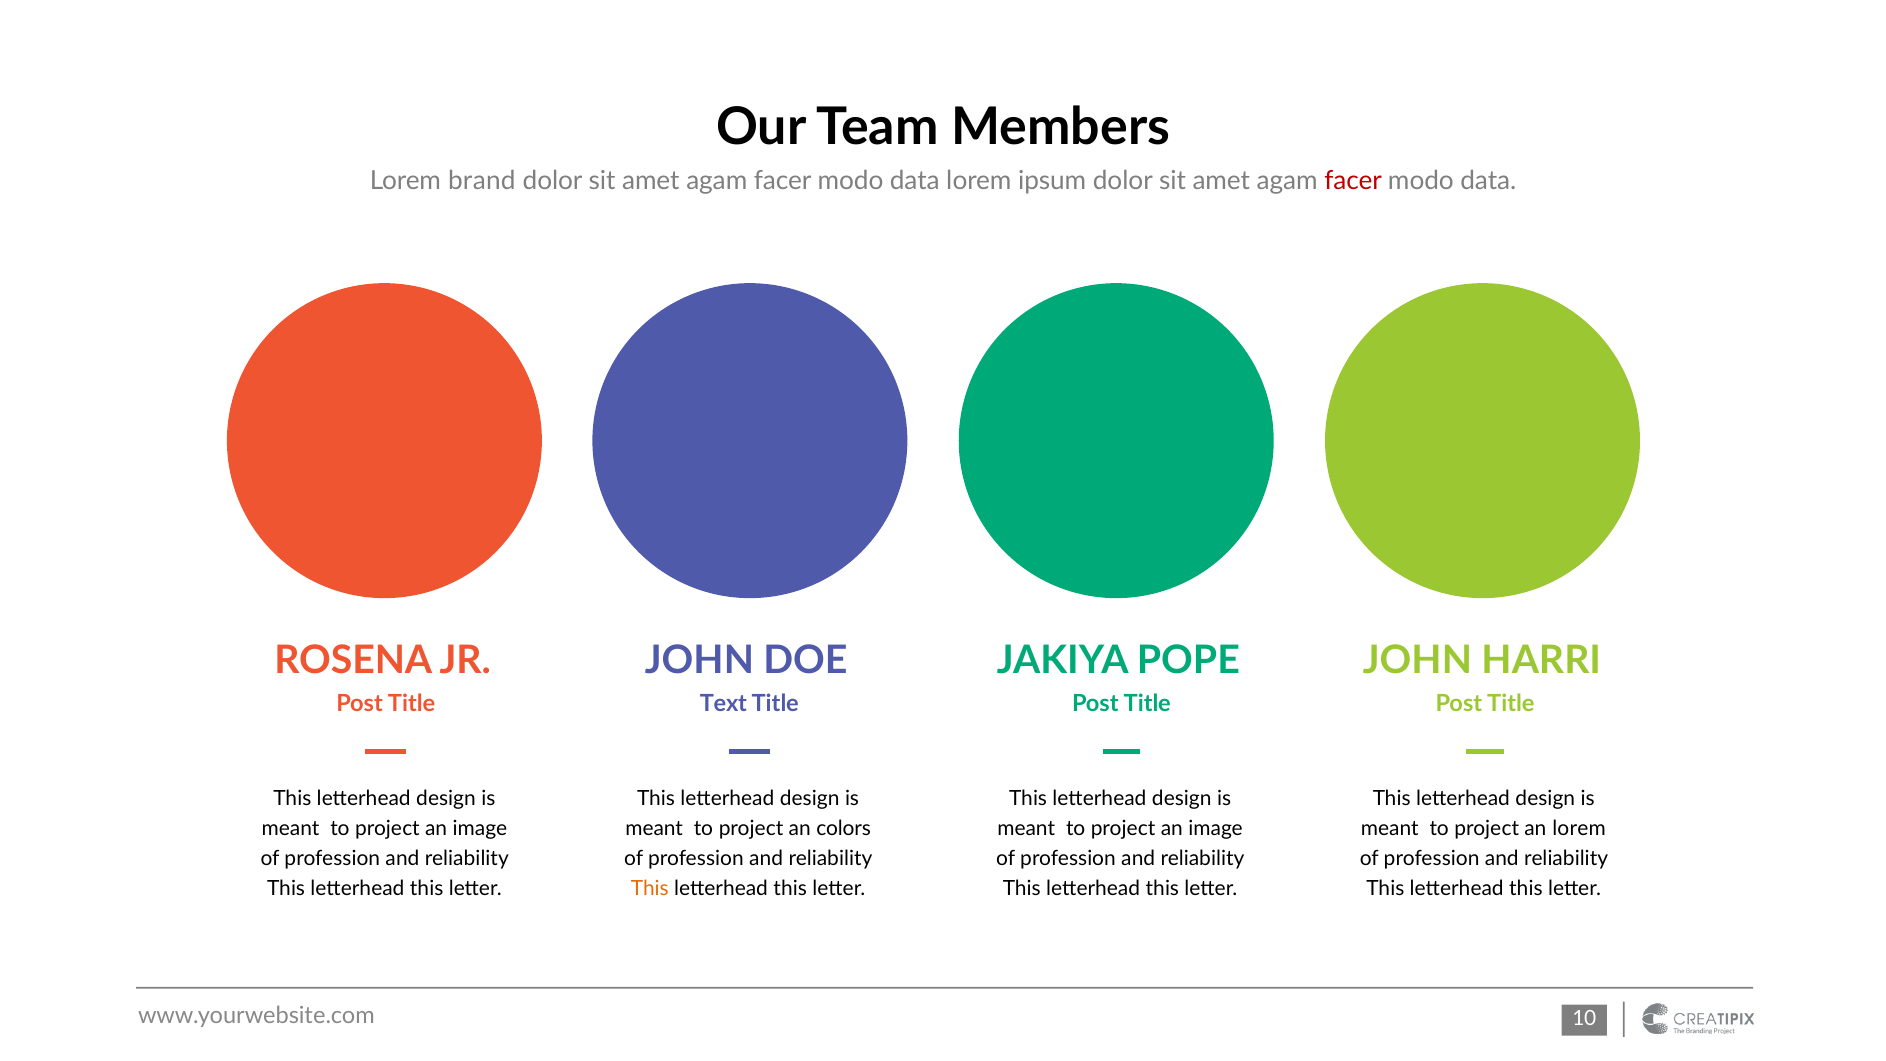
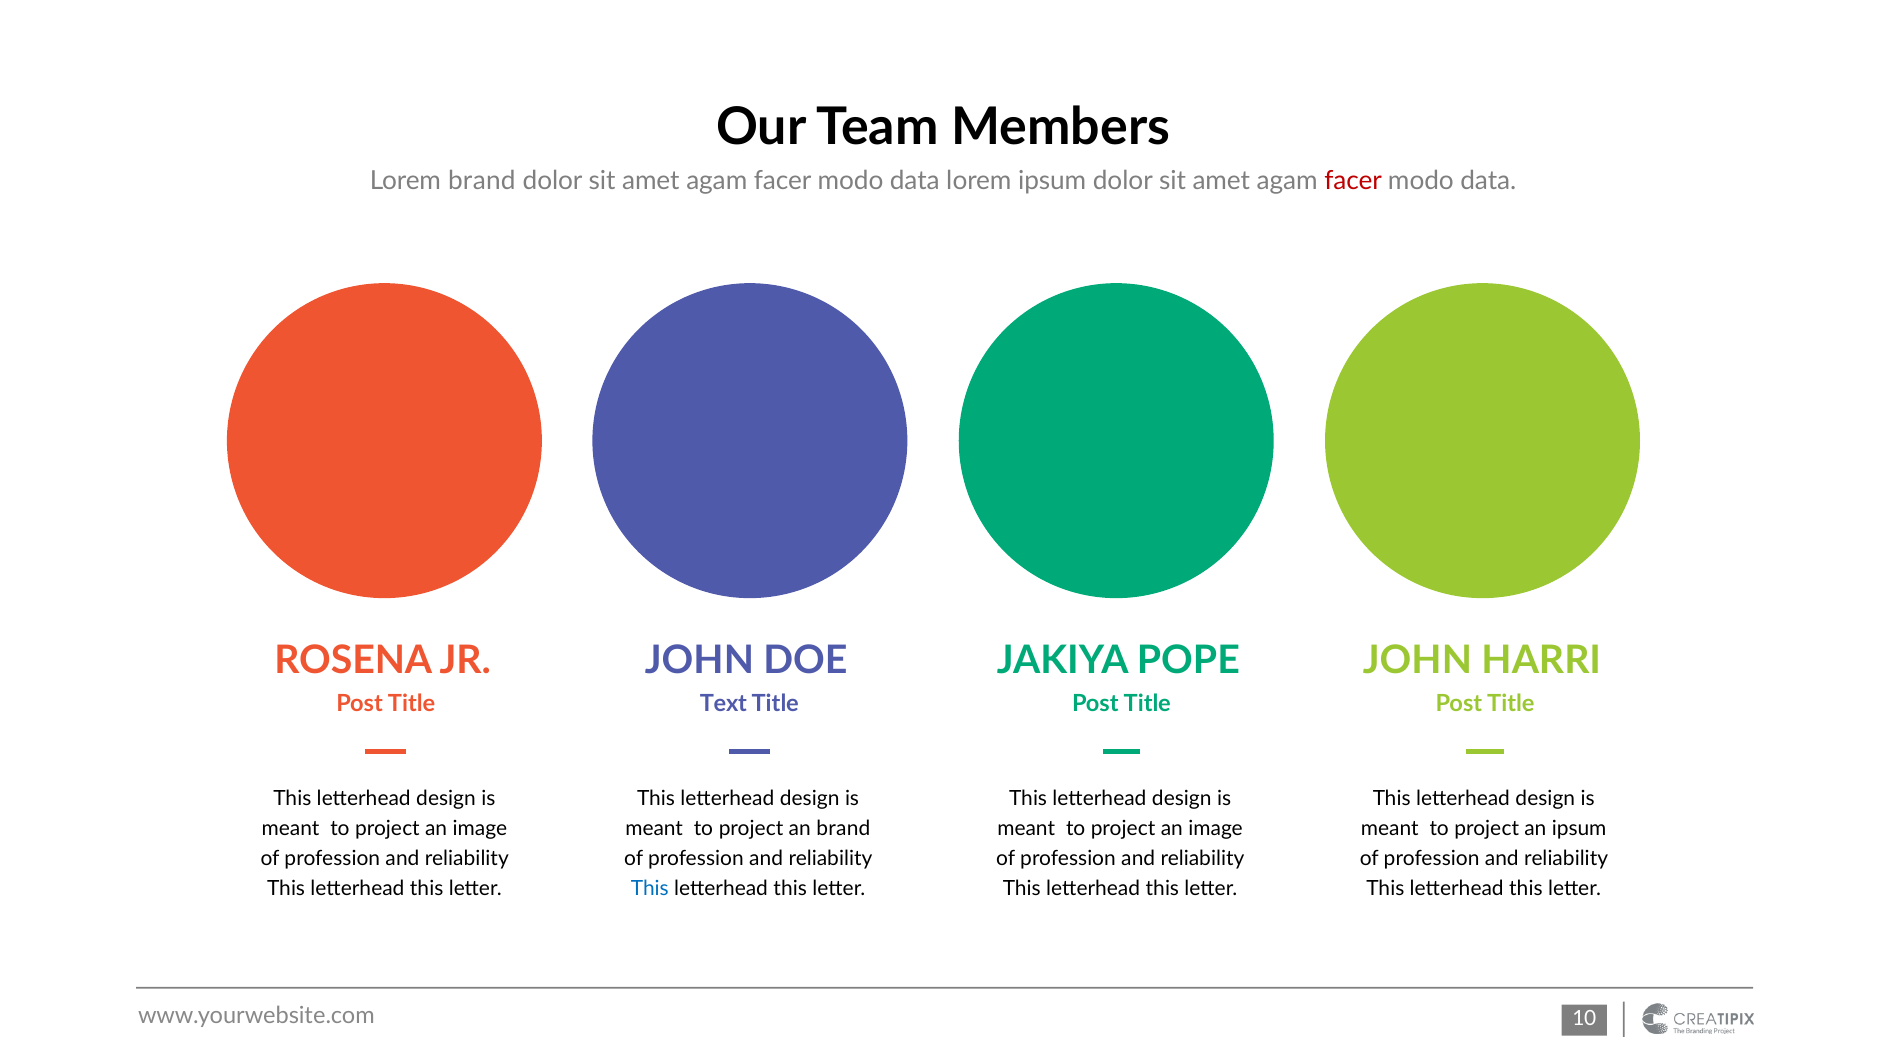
an colors: colors -> brand (843, 828)
an lorem: lorem -> ipsum (1579, 828)
This colour: orange -> blue (650, 888)
